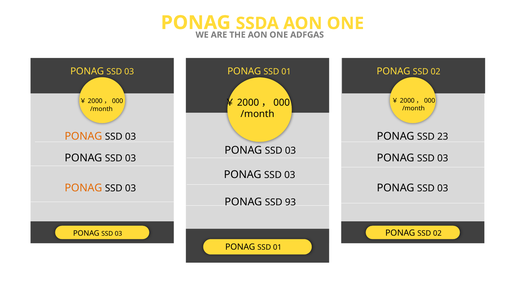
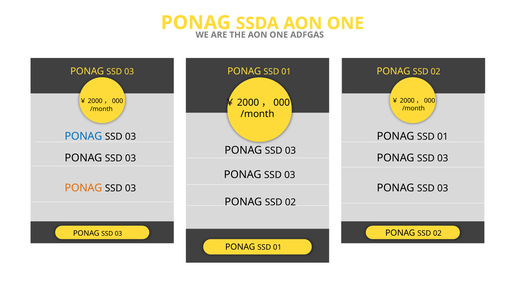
PONAG colour: orange -> blue (83, 136)
23: 23 -> 01 (443, 137)
93: 93 -> 02 (290, 202)
